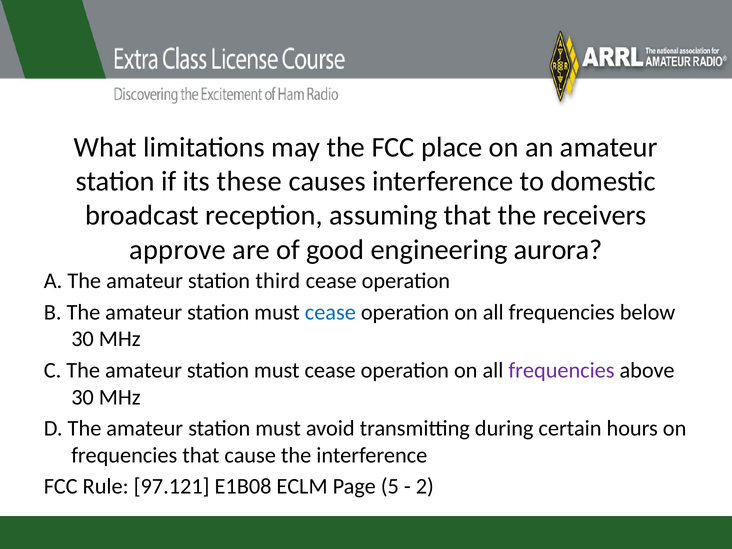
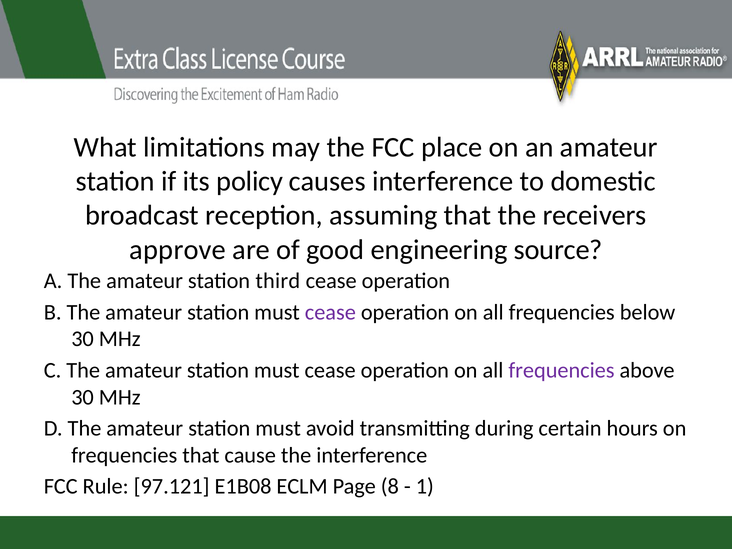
these: these -> policy (250, 181)
aurora: aurora -> source (558, 250)
cease colour: blue -> purple (330, 312)
5: 5 -> 8 (390, 487)
2: 2 -> 1 (425, 487)
